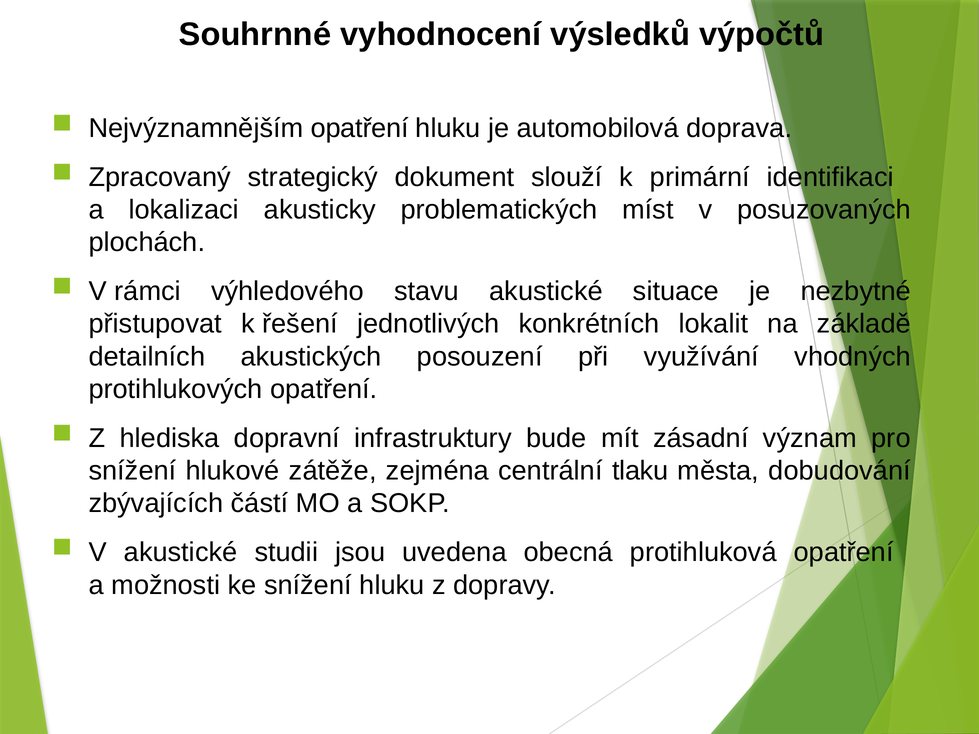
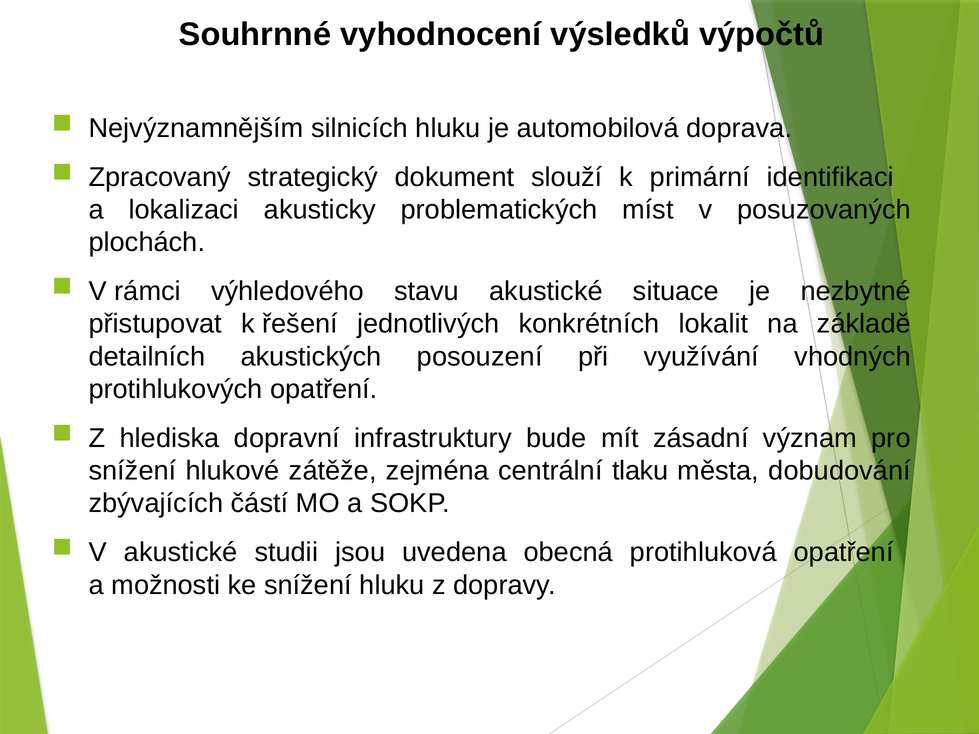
Nejvýznamnějším opatření: opatření -> silnicích (359, 128)
